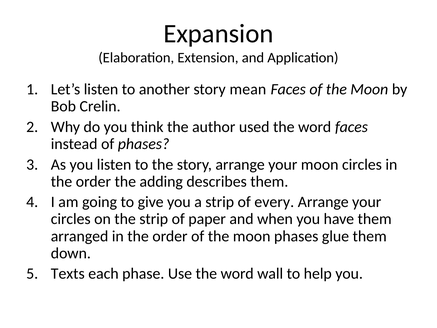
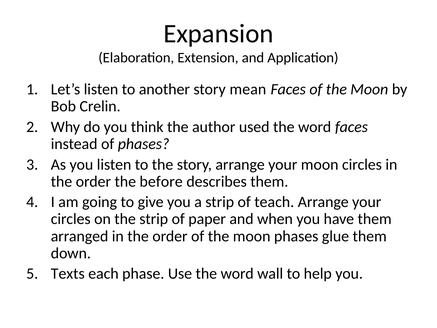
adding: adding -> before (161, 181)
every: every -> teach (274, 202)
